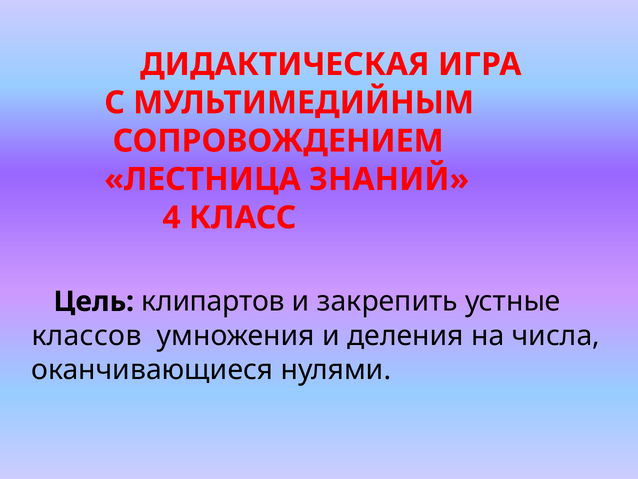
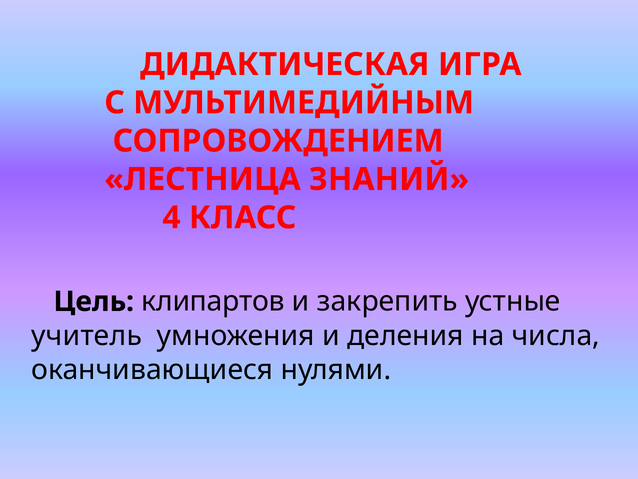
классов: классов -> учитель (87, 335)
